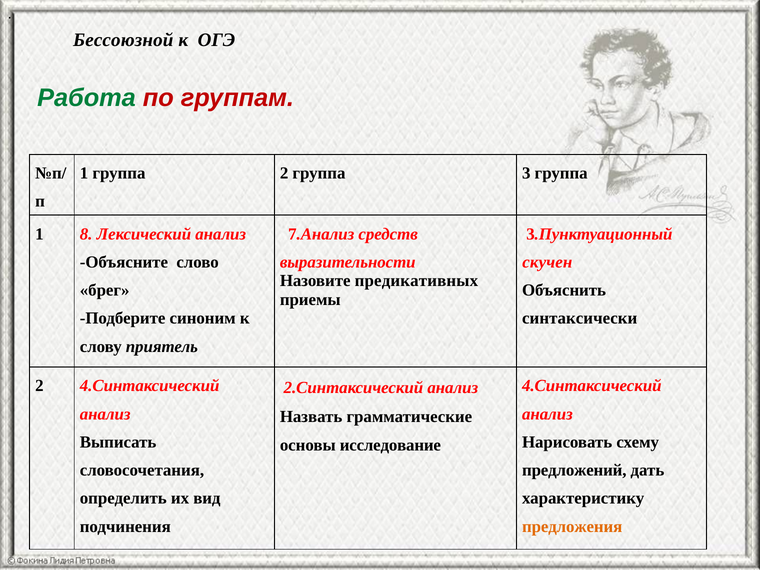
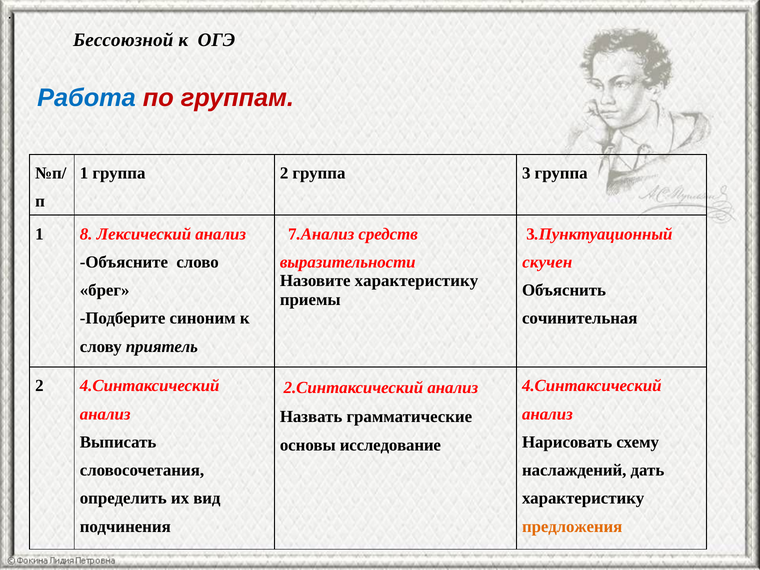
Работа colour: green -> blue (86, 98)
Назовите предикативных: предикативных -> характеристику (416, 281)
синтаксически: синтаксически -> сочинительная (580, 318)
предложений: предложений -> наслаждений (574, 470)
